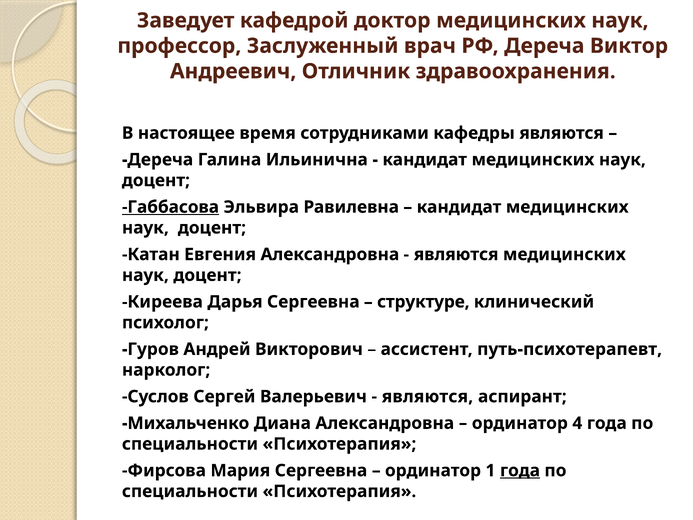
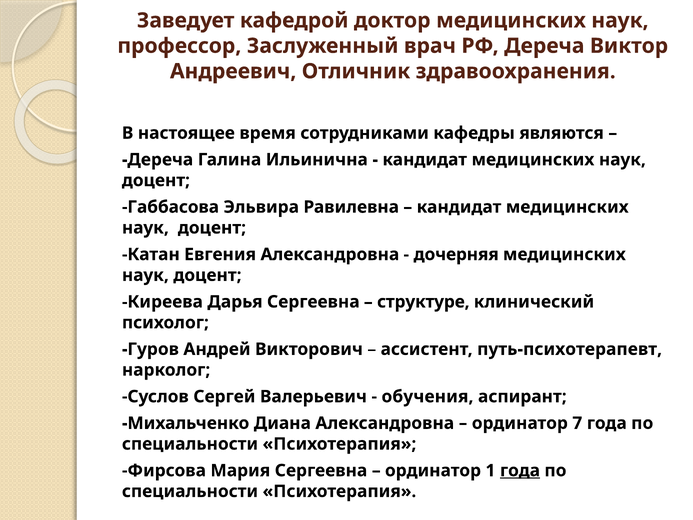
Габбасова underline: present -> none (170, 207)
являются: являются -> дочерняя (456, 254)
являются: являются -> обучения (427, 396)
4: 4 -> 7 (577, 423)
